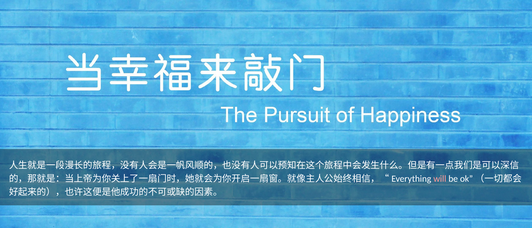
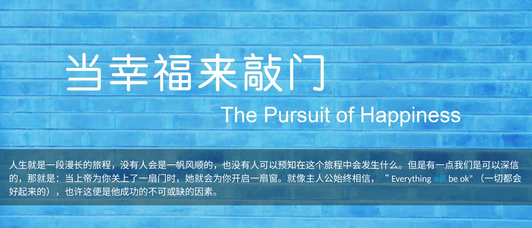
will colour: pink -> light blue (440, 179)
